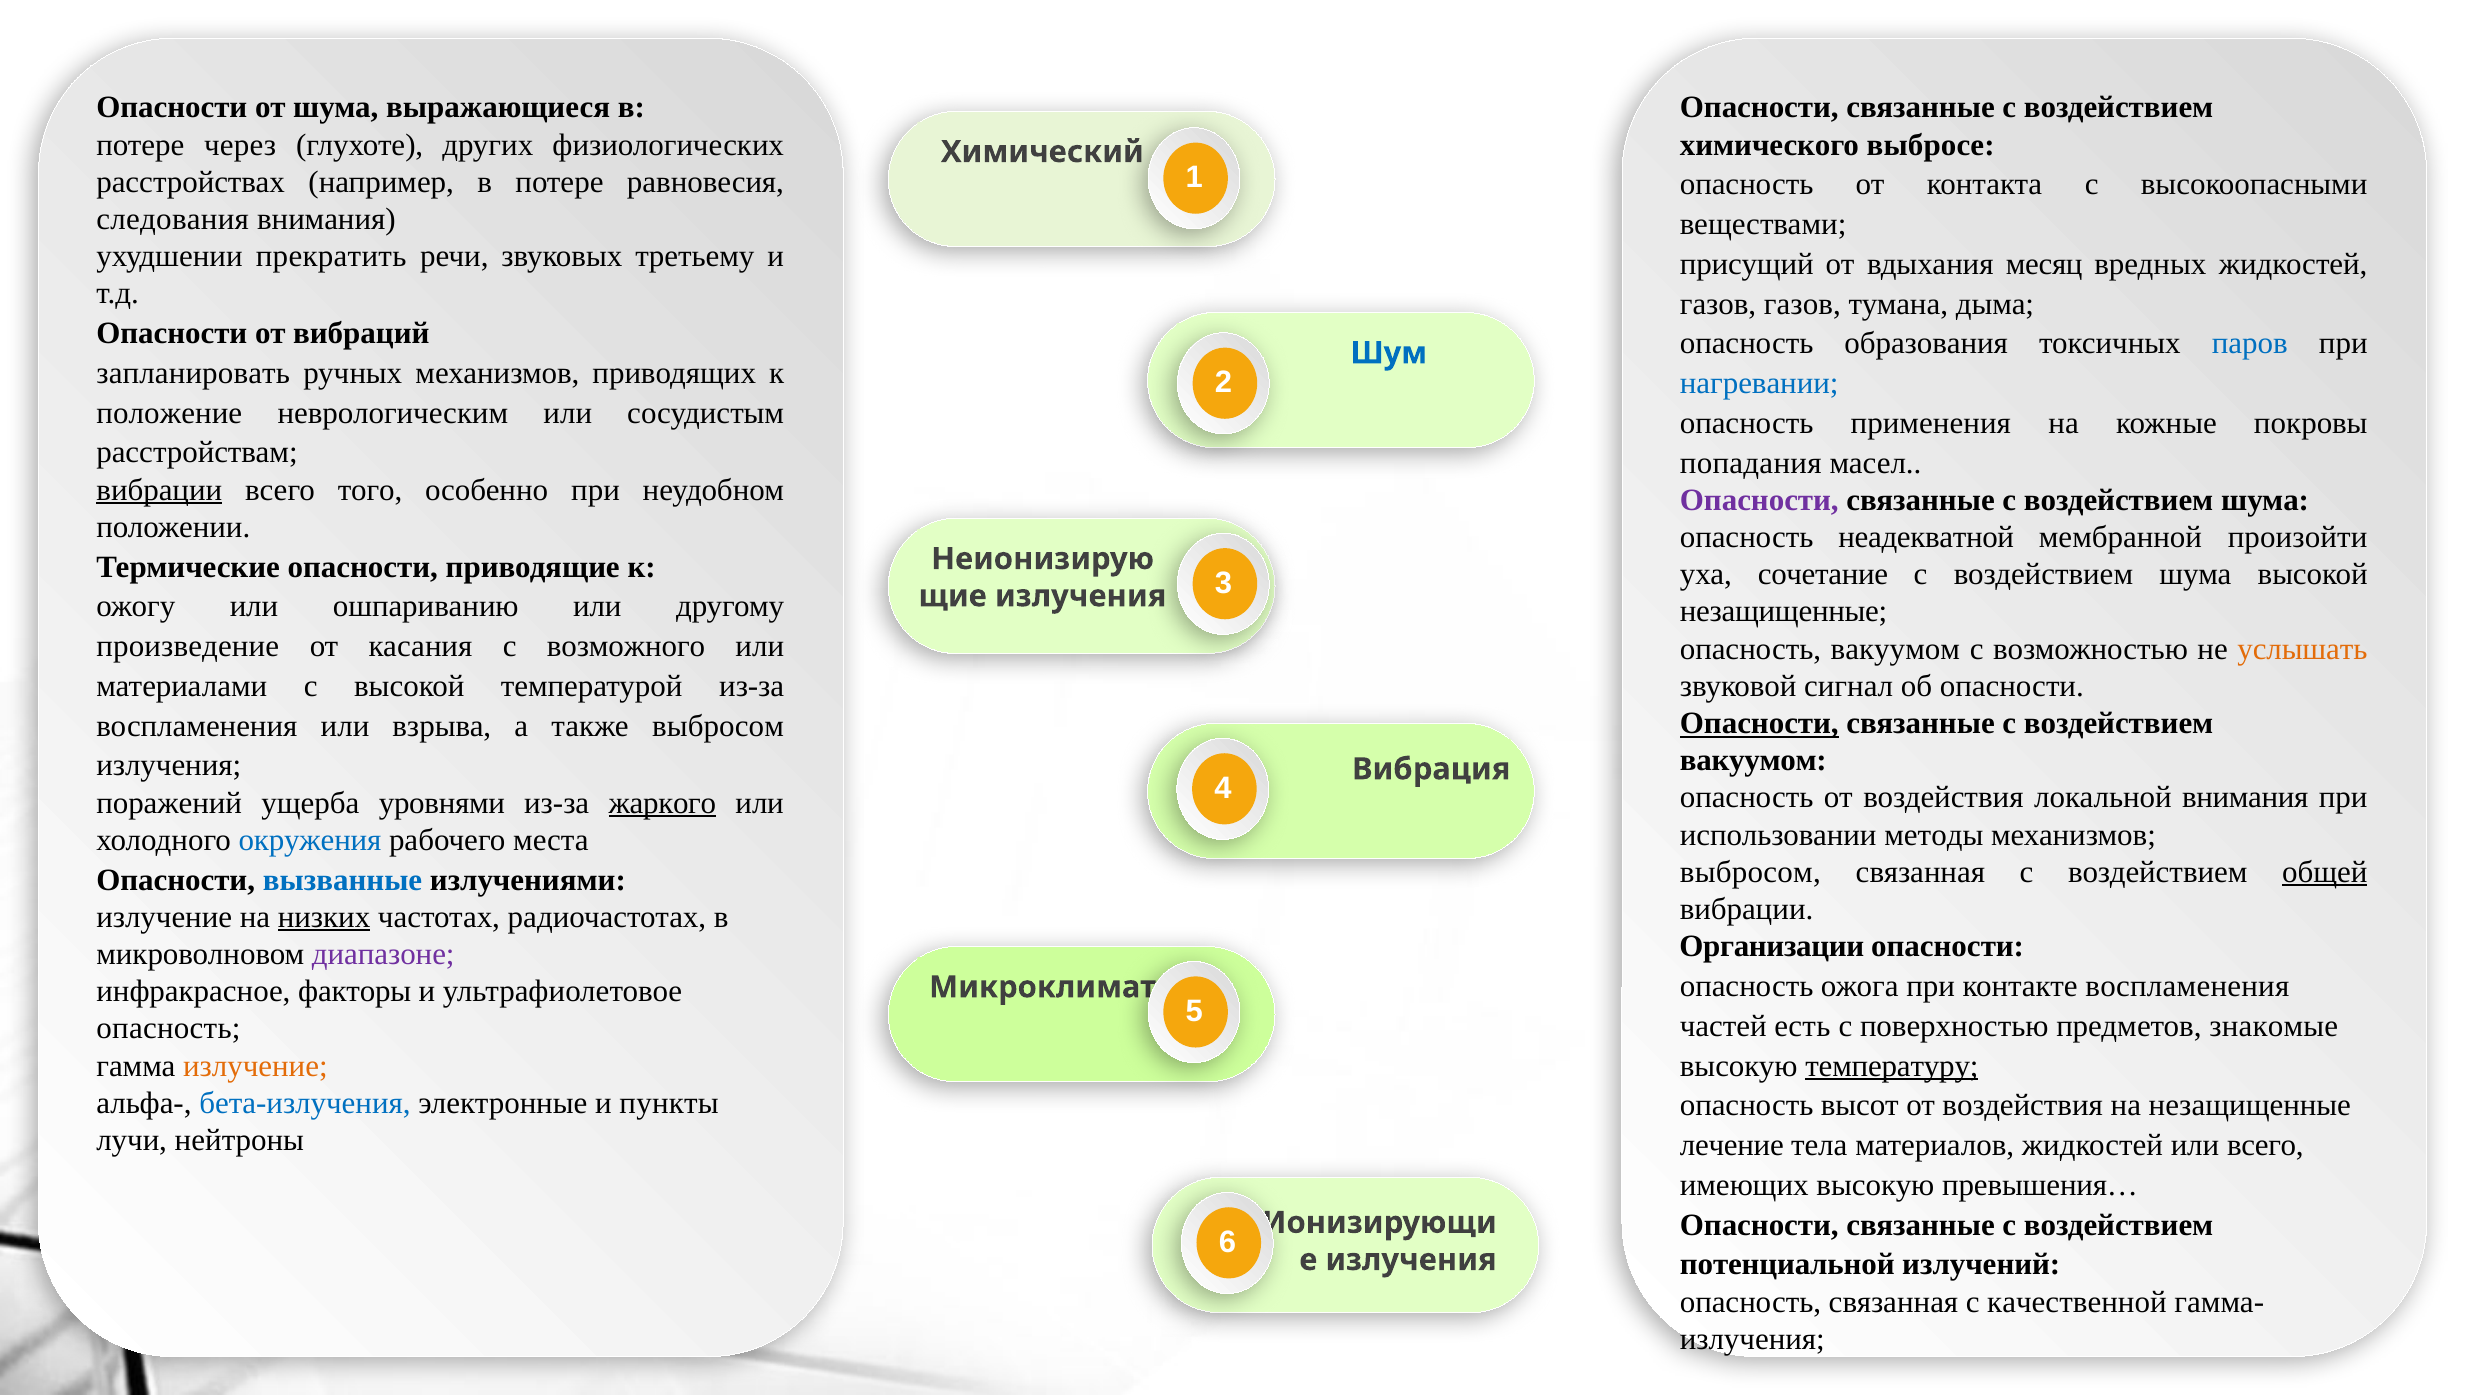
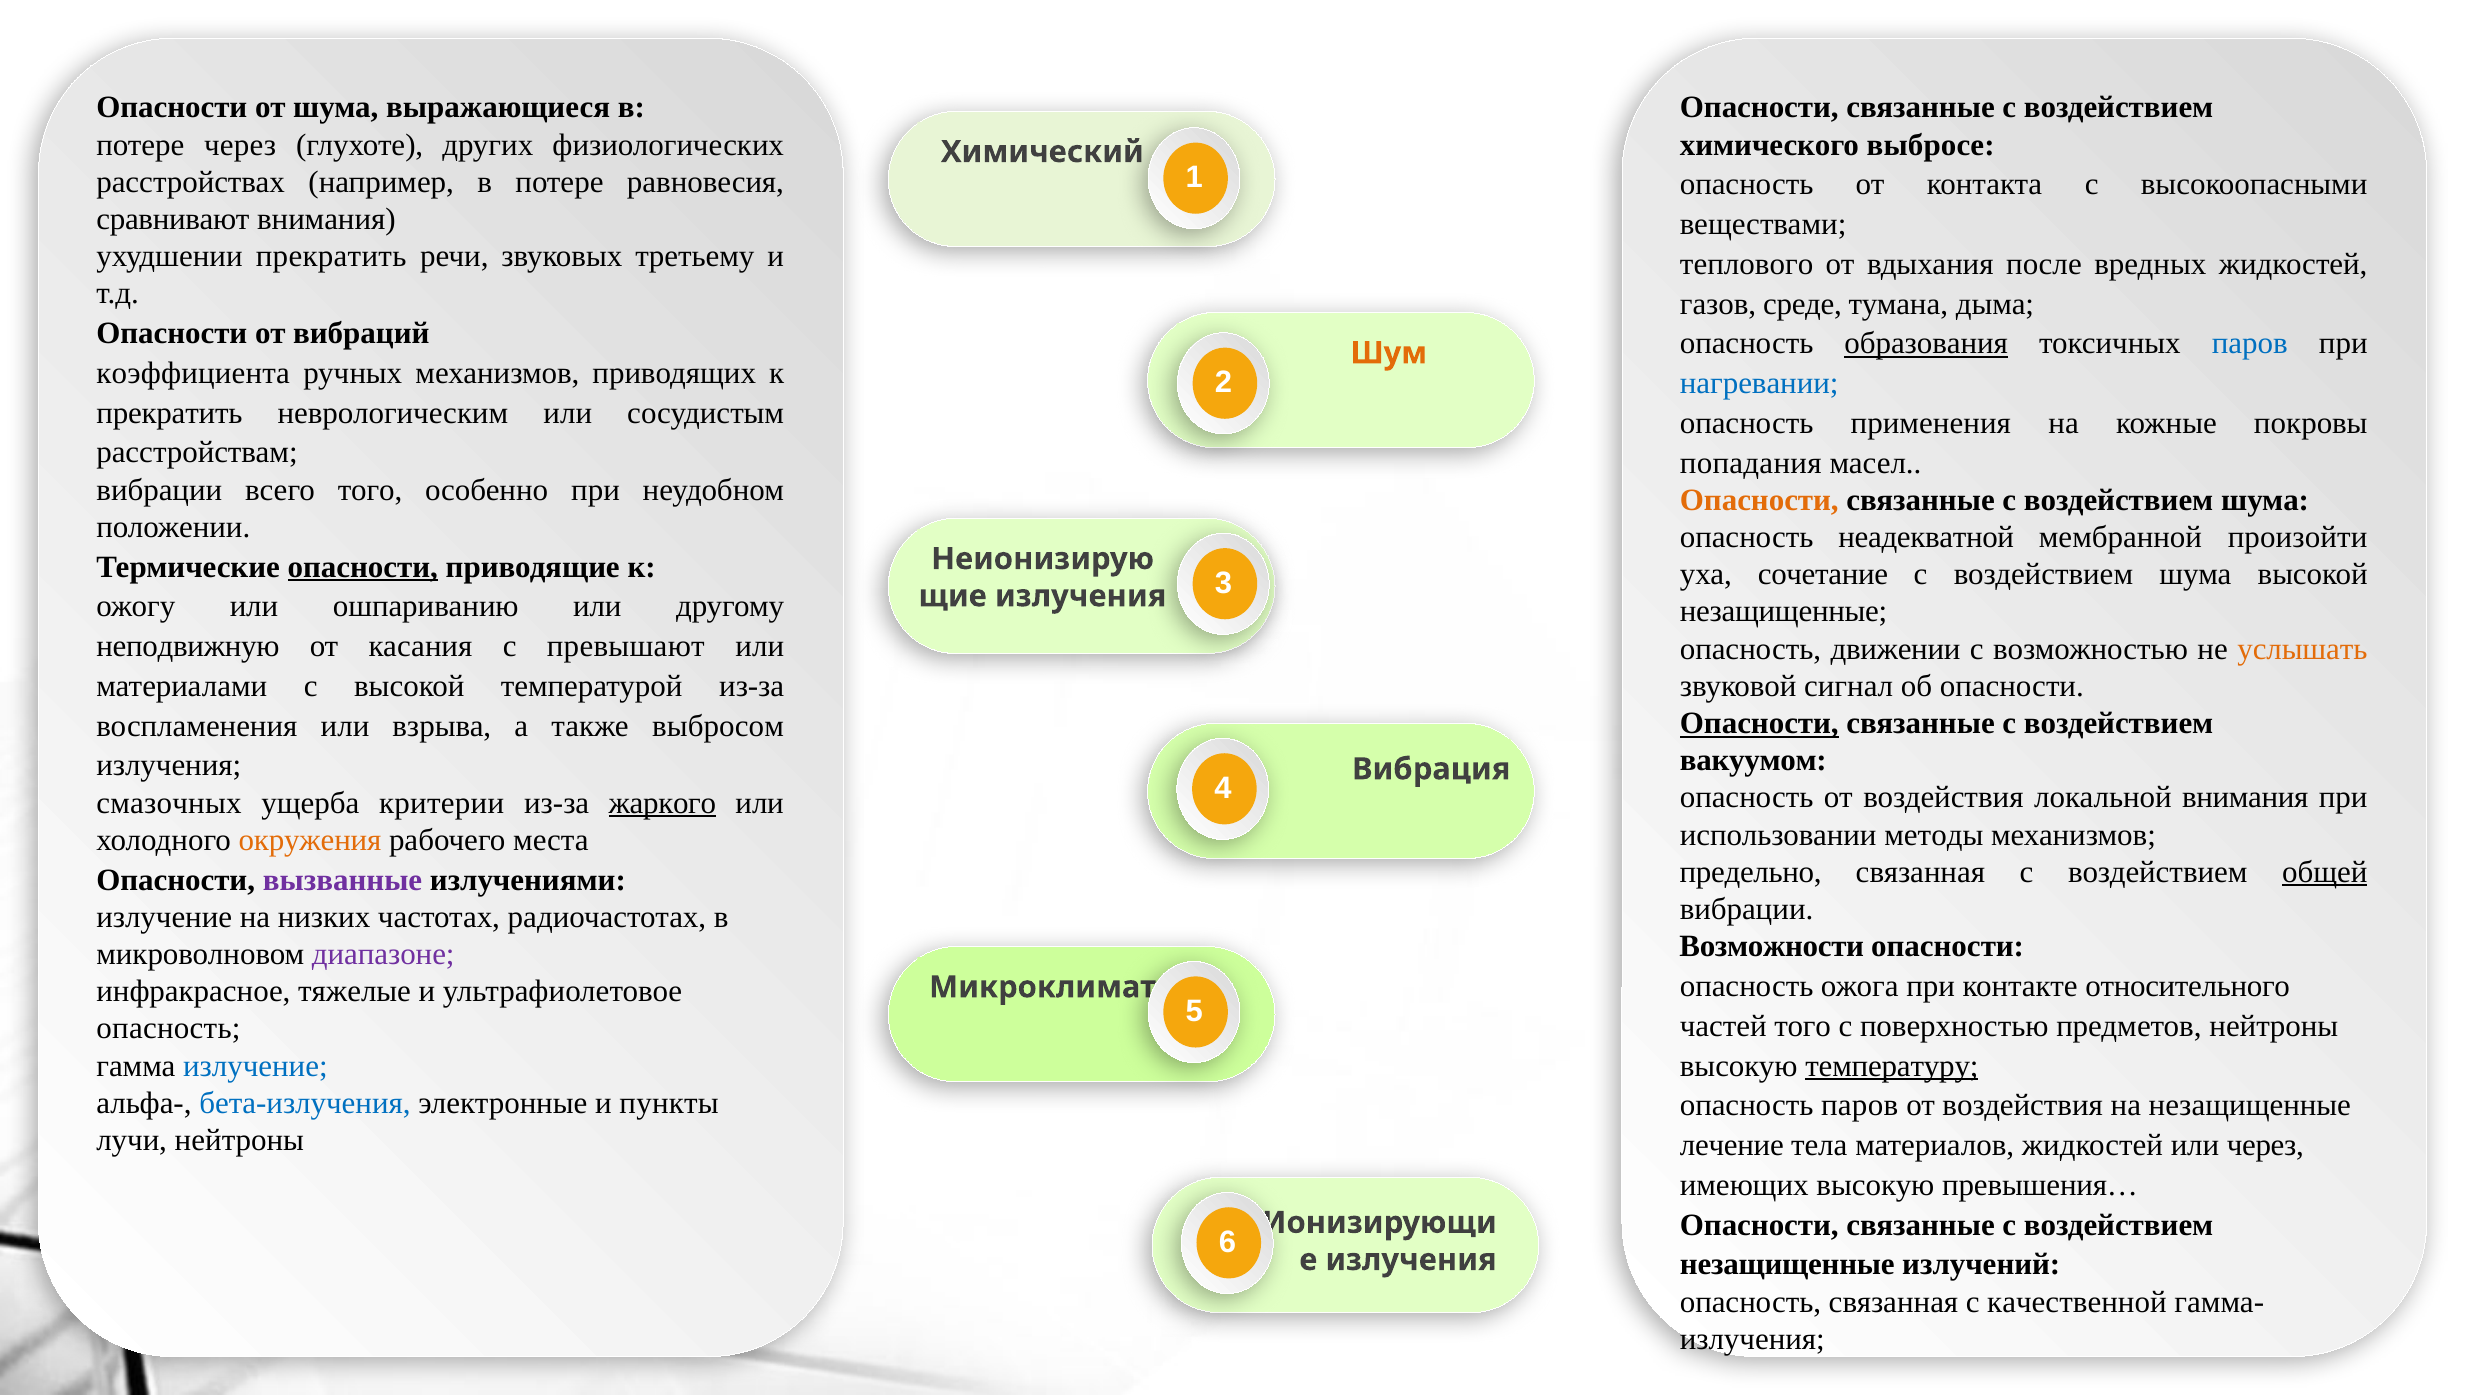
следования: следования -> сравнивают (173, 219)
присущий: присущий -> теплового (1747, 264)
месяц: месяц -> после (2044, 264)
газов газов: газов -> среде (1803, 304)
образования underline: none -> present (1926, 344)
Шум colour: blue -> orange (1389, 353)
запланировать: запланировать -> коэффициента (193, 373)
положение: положение -> прекратить (169, 413)
вибрации underline: present -> none (159, 490)
Опасности colour: purple -> orange (1759, 500)
опасности underline: none -> present (363, 567)
произведение: произведение -> неподвижную (188, 647)
возможного: возможного -> превышают (626, 647)
опасность вакуумом: вакуумом -> движении (1896, 649)
поражений: поражений -> смазочных (169, 803)
уровнями: уровнями -> критерии (442, 803)
окружения colour: blue -> orange (310, 840)
выбросом: выбросом -> предельно (1751, 872)
вызванные colour: blue -> purple (343, 880)
низких underline: present -> none (324, 917)
Организации: Организации -> Возможности (1772, 947)
контакте воспламенения: воспламенения -> относительного (2188, 987)
факторы: факторы -> тяжелые (355, 992)
частей есть: есть -> того (1803, 1026)
предметов знакомые: знакомые -> нейтроны (2274, 1026)
излучение colour: orange -> blue (255, 1066)
опасность высот: высот -> паров (1860, 1106)
или всего: всего -> через (2265, 1146)
потенциальной: потенциальной -> незащищенные (1787, 1265)
